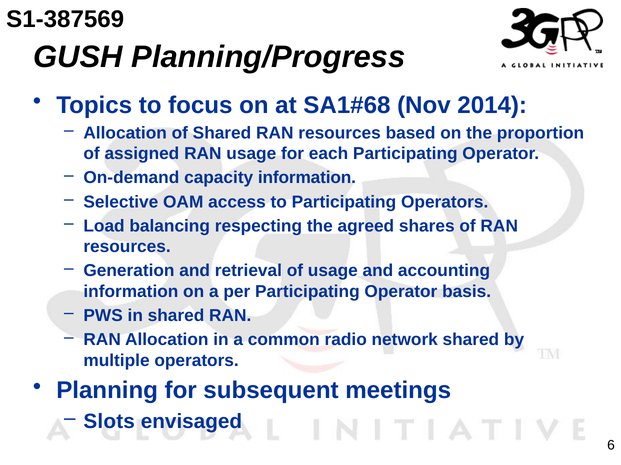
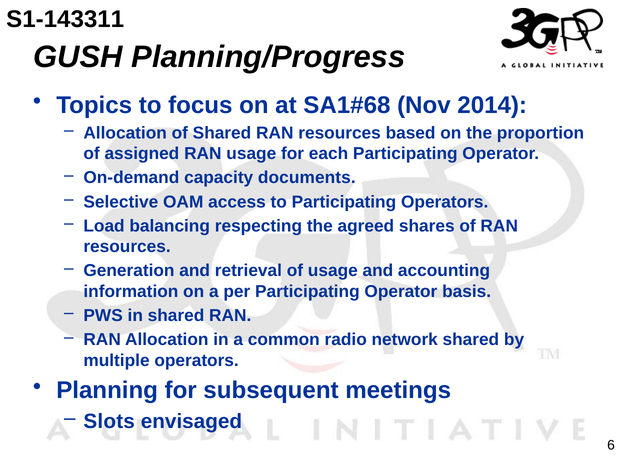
S1-387569: S1-387569 -> S1-143311 (65, 19)
capacity information: information -> documents (307, 178)
